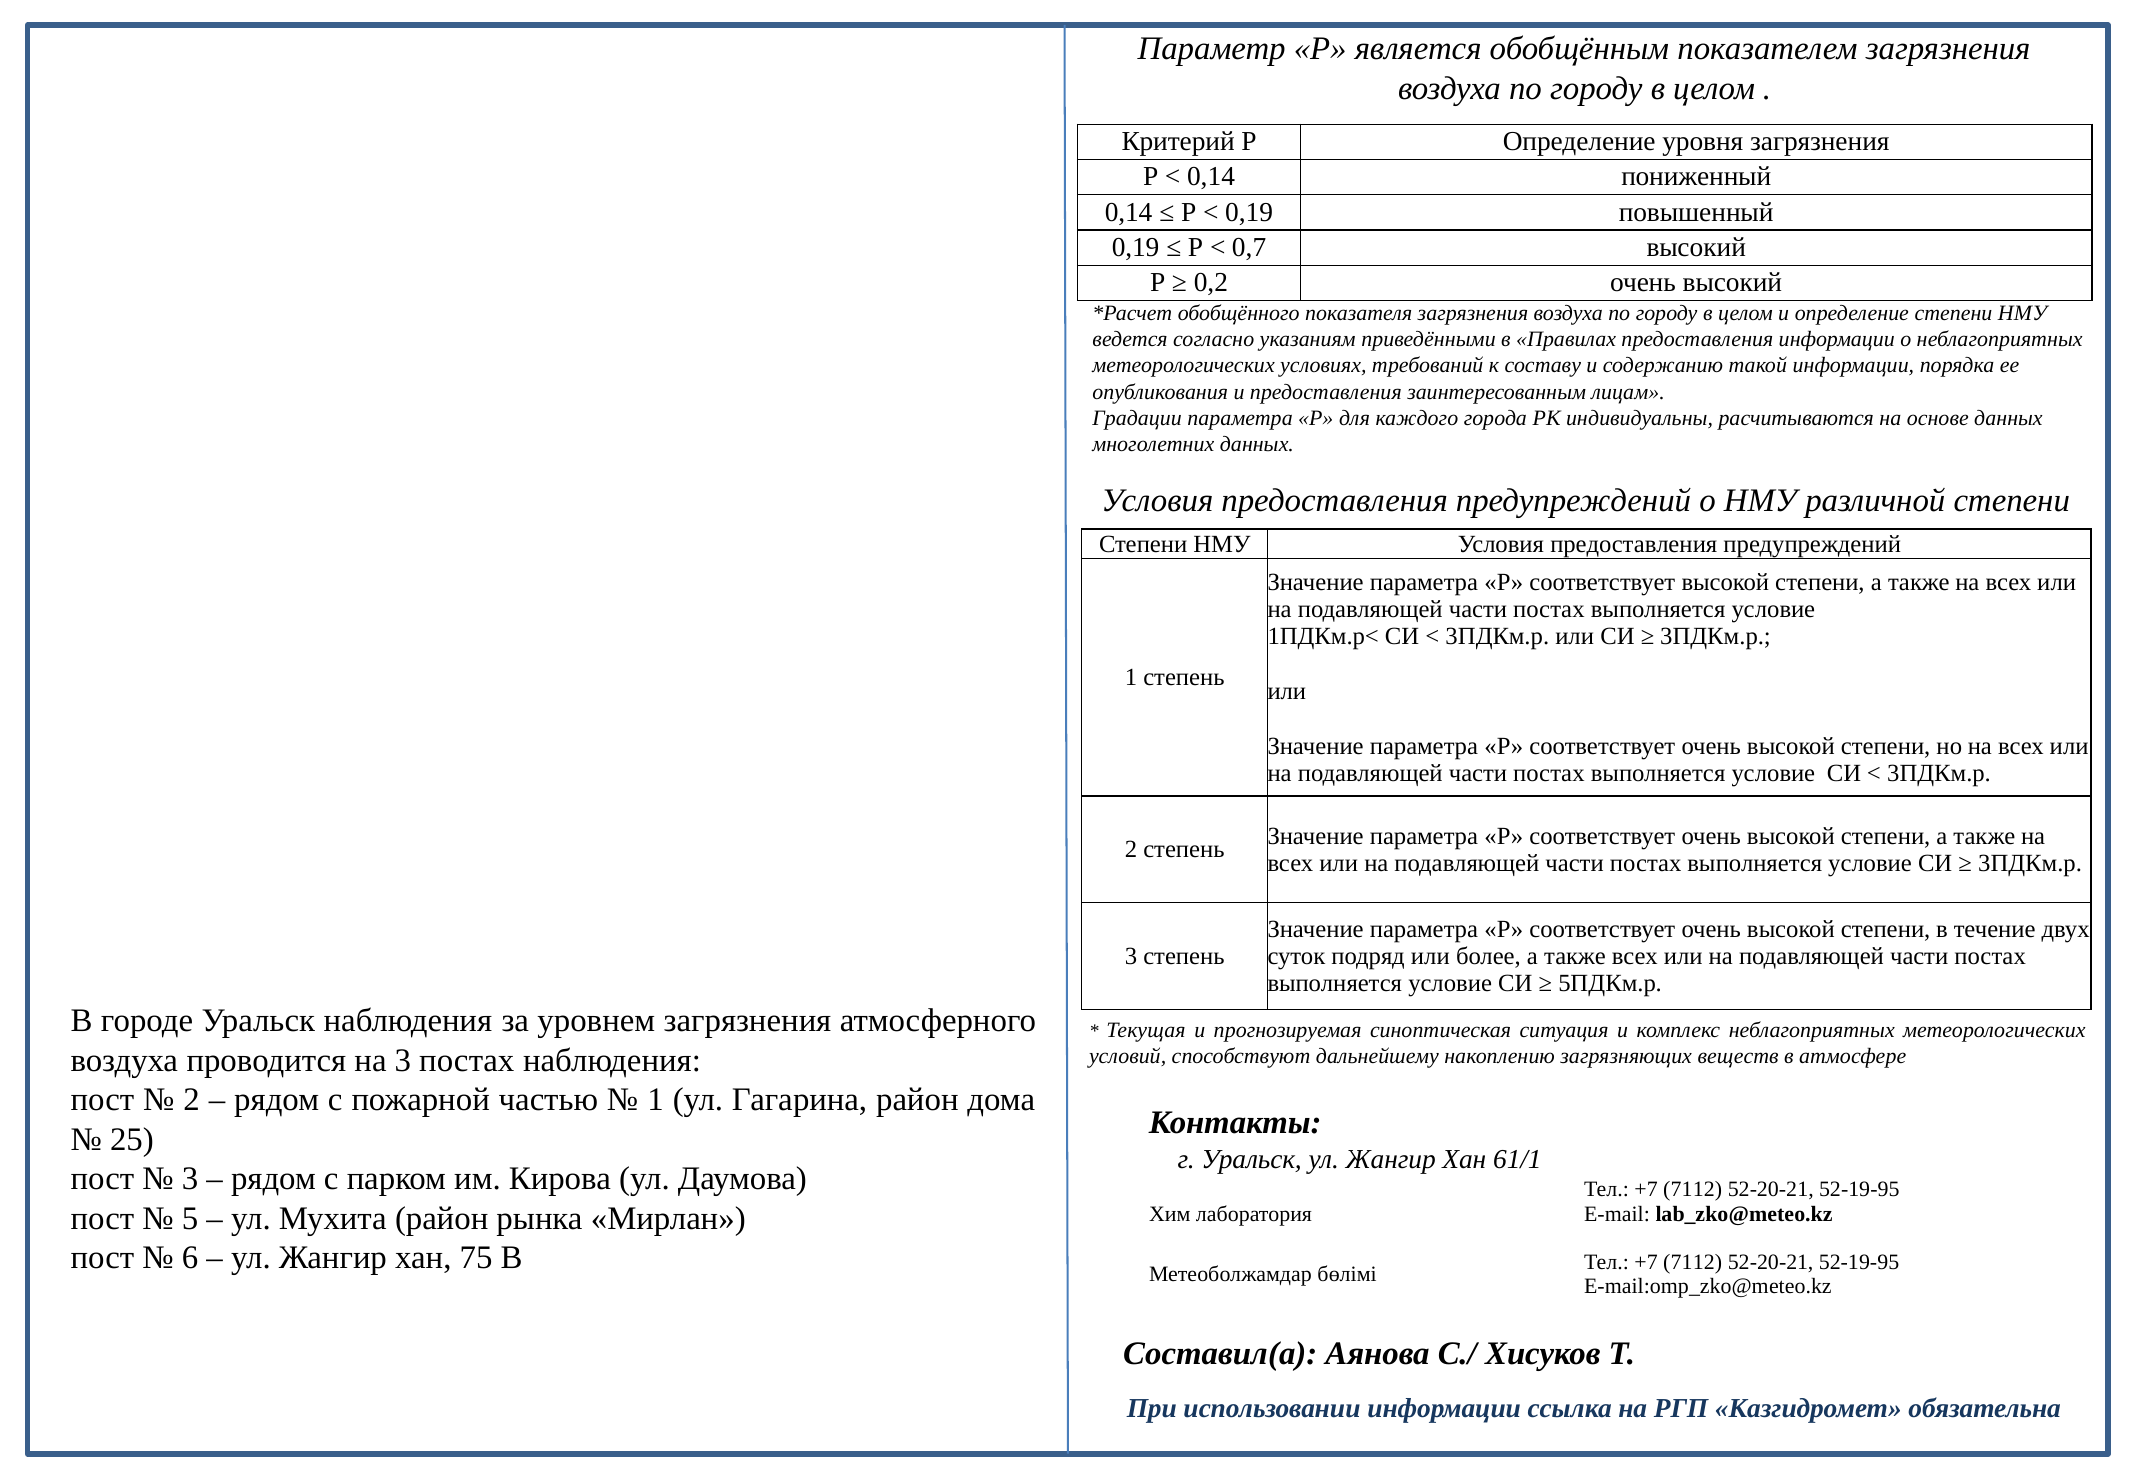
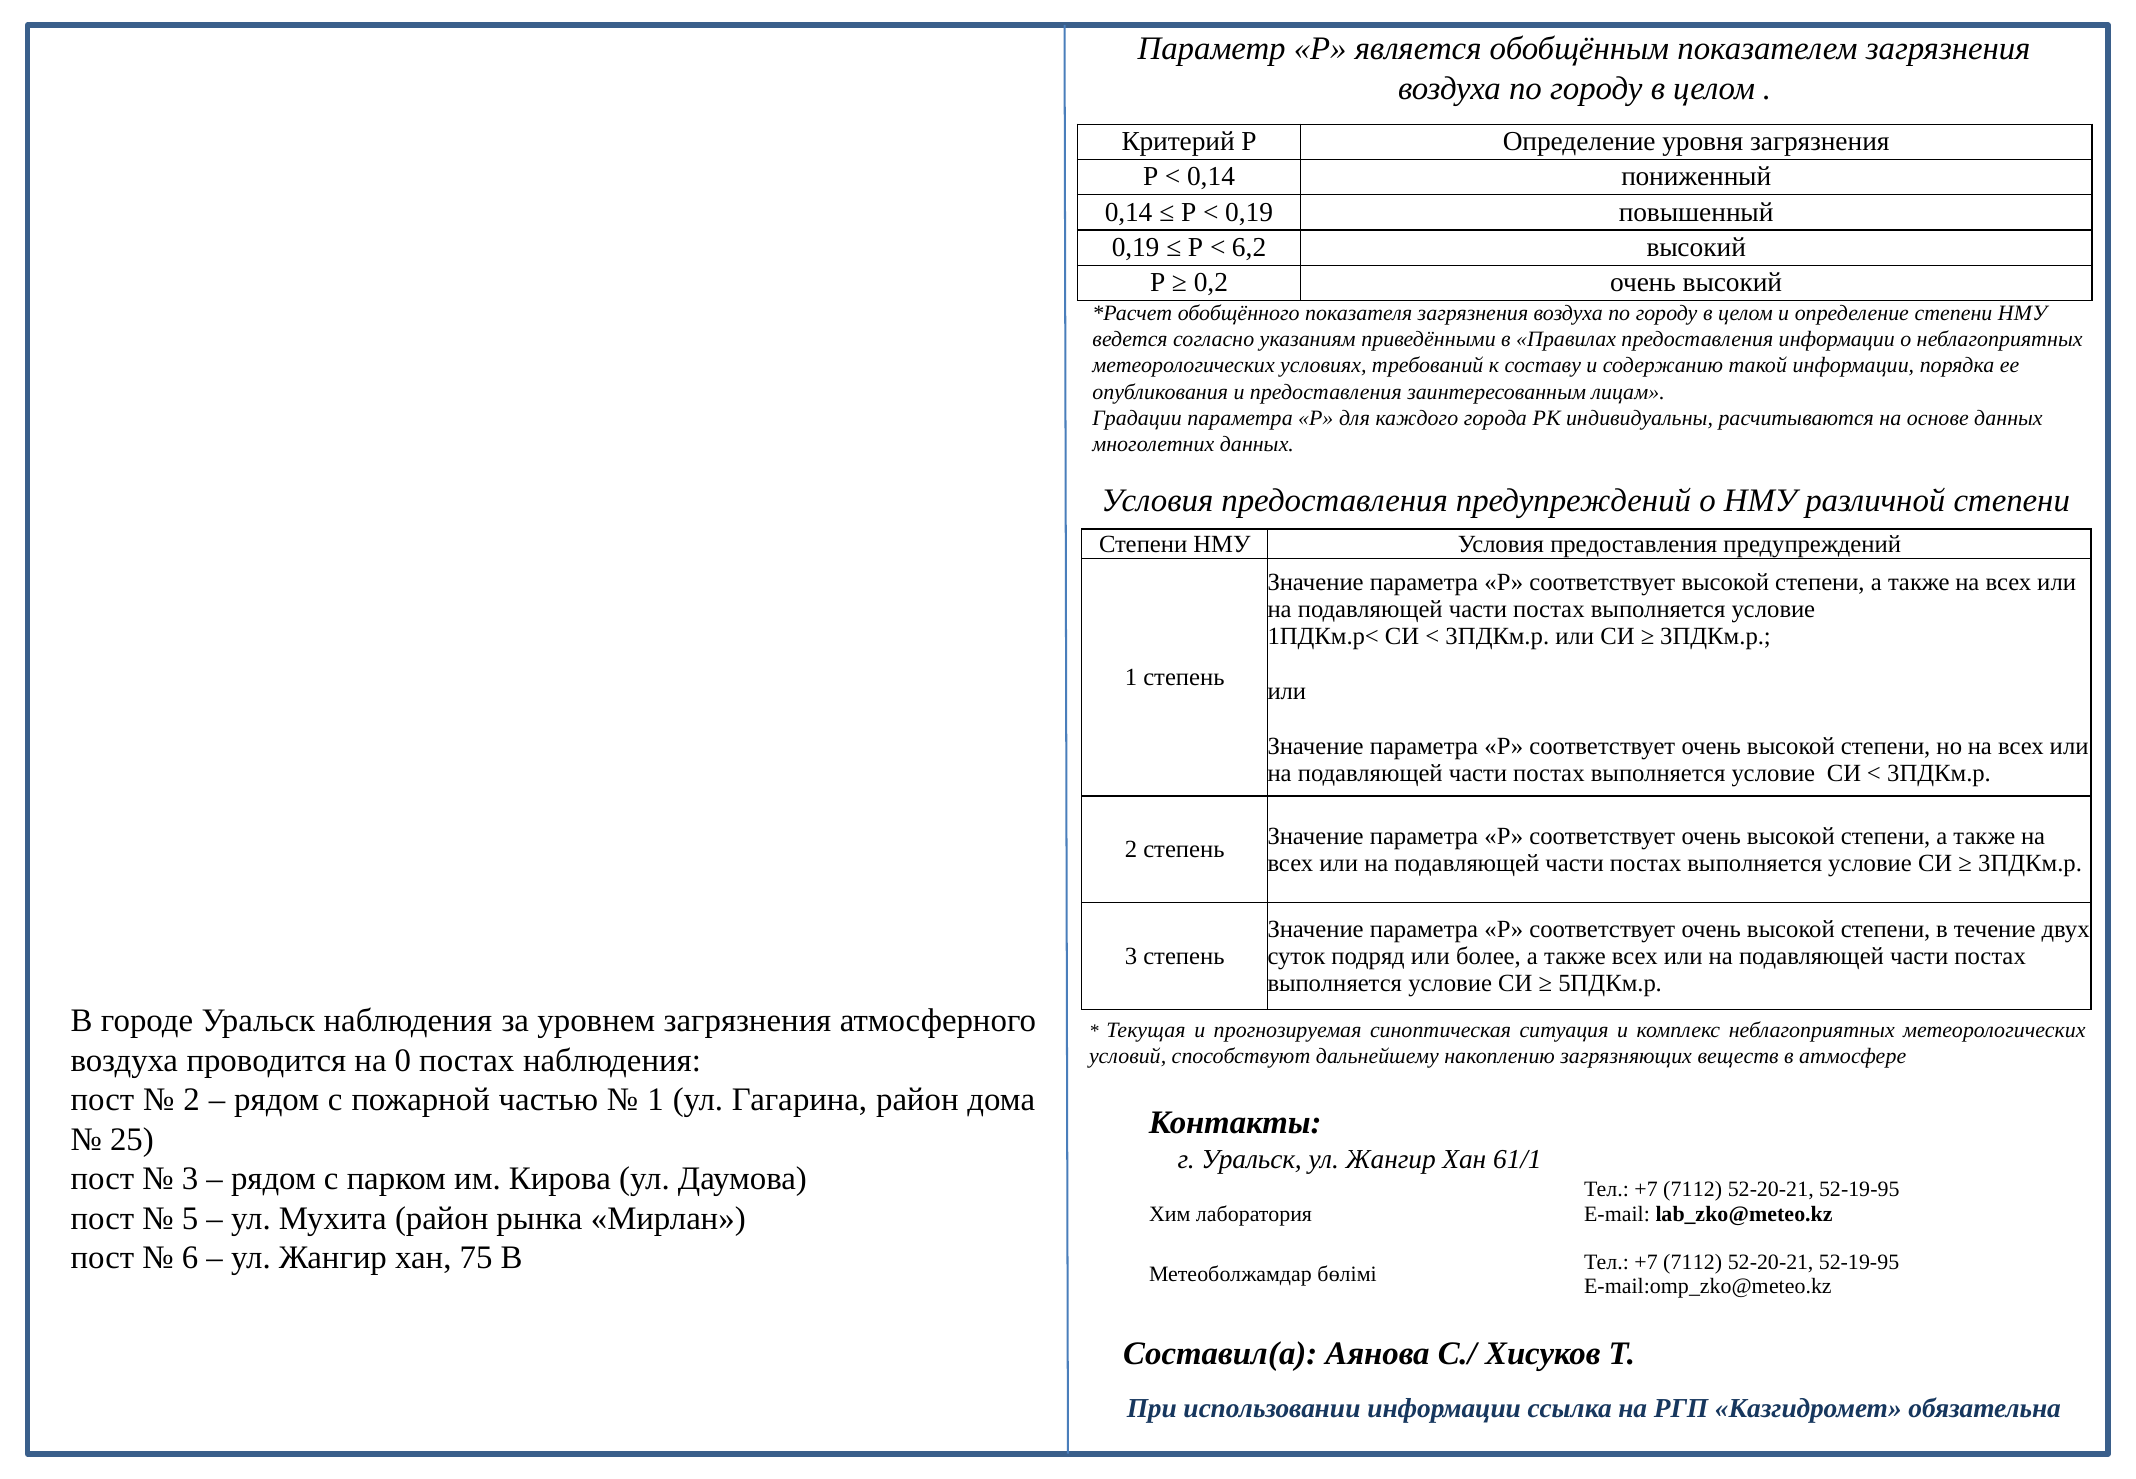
0,7: 0,7 -> 6,2 (1249, 247)
на 3: 3 -> 0 (403, 1060)
